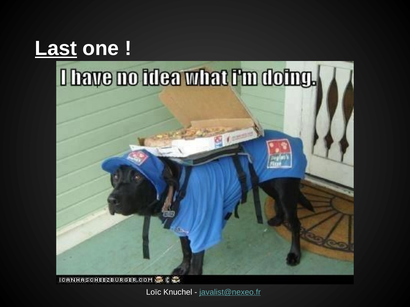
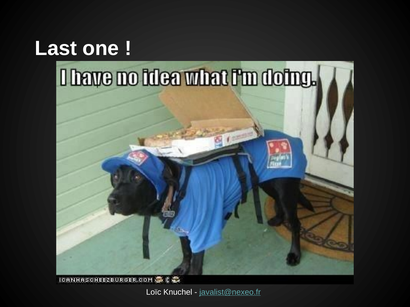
Last underline: present -> none (56, 49)
